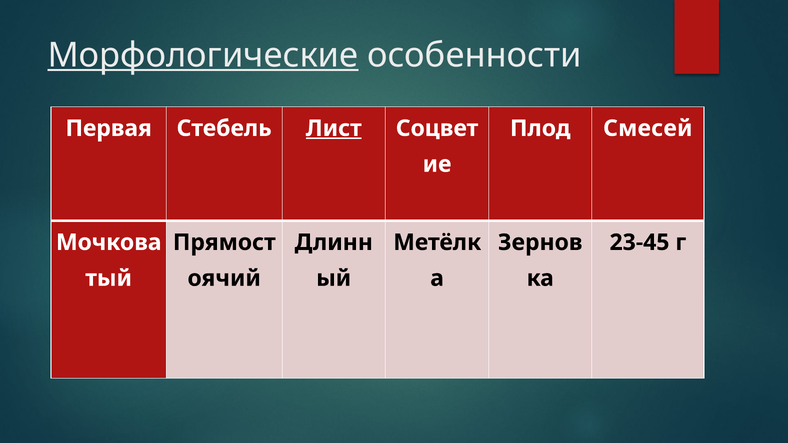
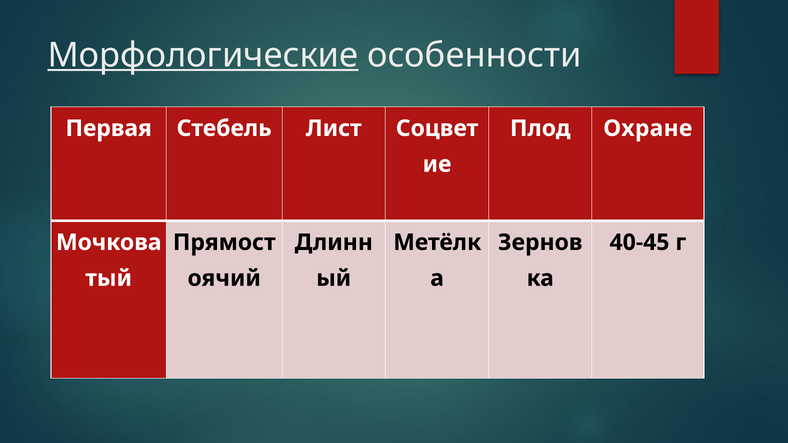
Лист underline: present -> none (334, 128)
Смесей: Смесей -> Охране (648, 128)
23-45: 23-45 -> 40-45 (639, 243)
